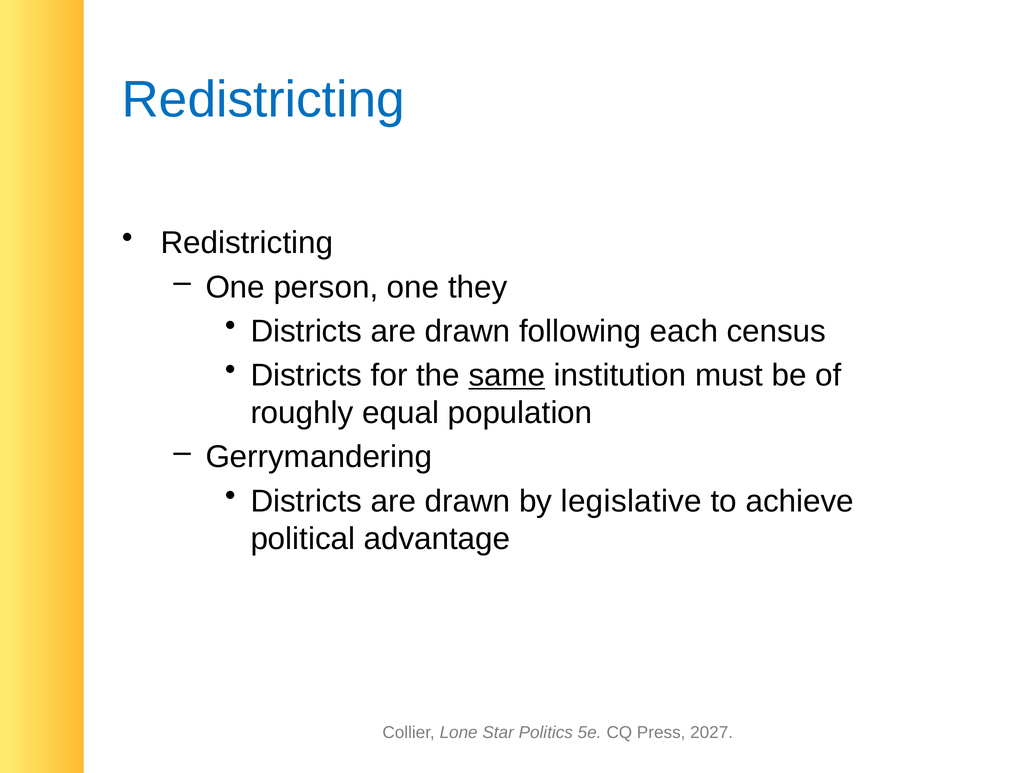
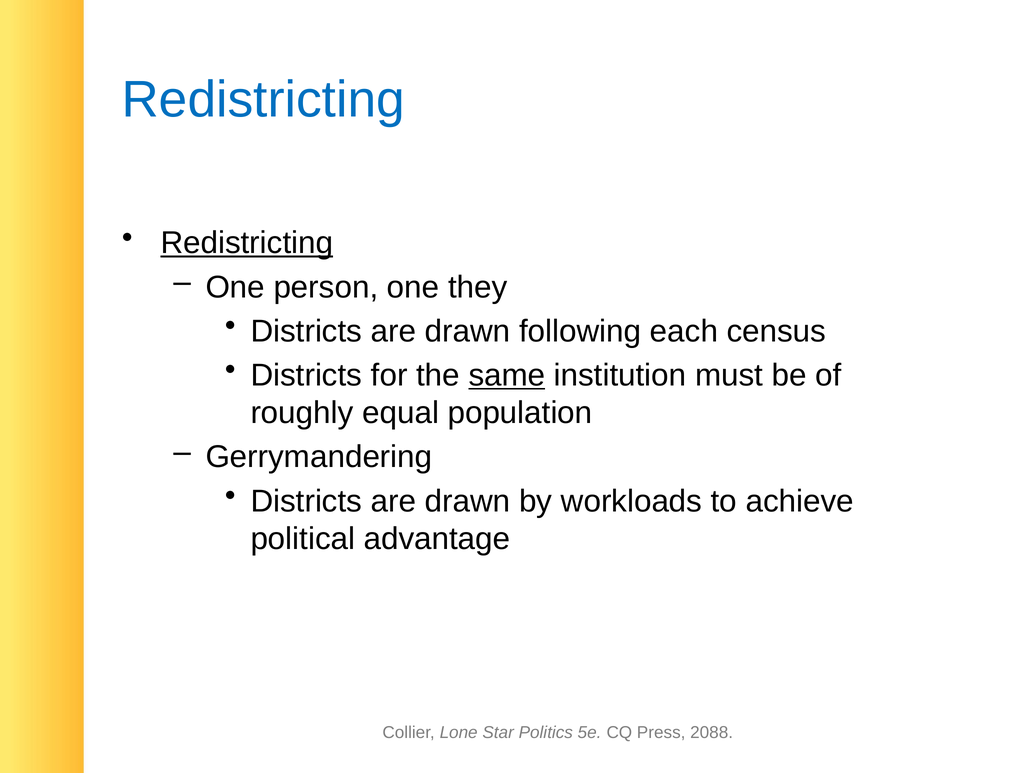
Redistricting underline: none -> present (247, 243)
legislative: legislative -> workloads (632, 501)
2027: 2027 -> 2088 (712, 732)
